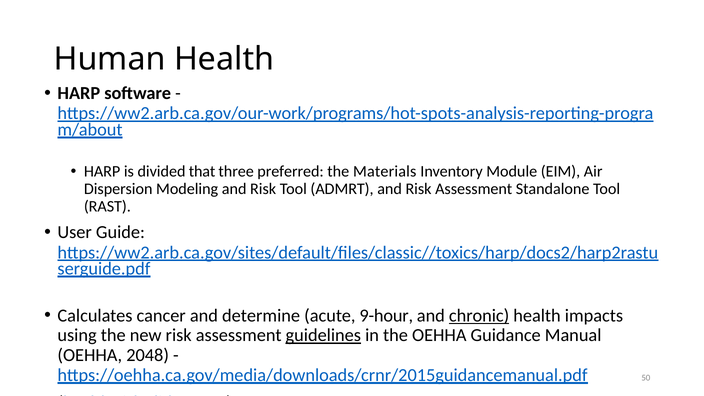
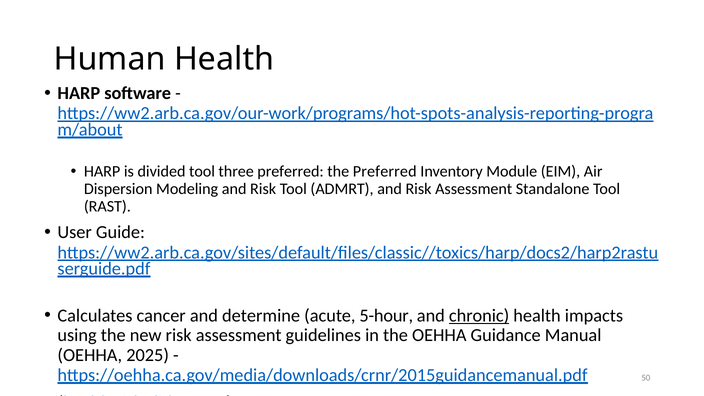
divided that: that -> tool (202, 172)
the Materials: Materials -> Preferred (385, 172)
9-hour: 9-hour -> 5-hour (386, 316)
guidelines underline: present -> none (323, 335)
2048: 2048 -> 2025 (148, 355)
